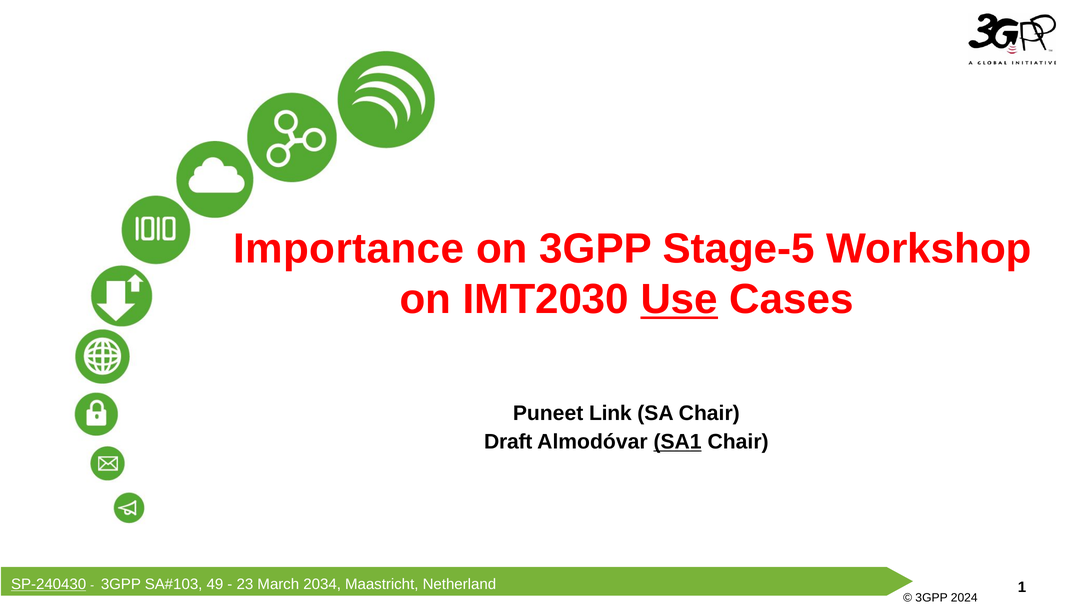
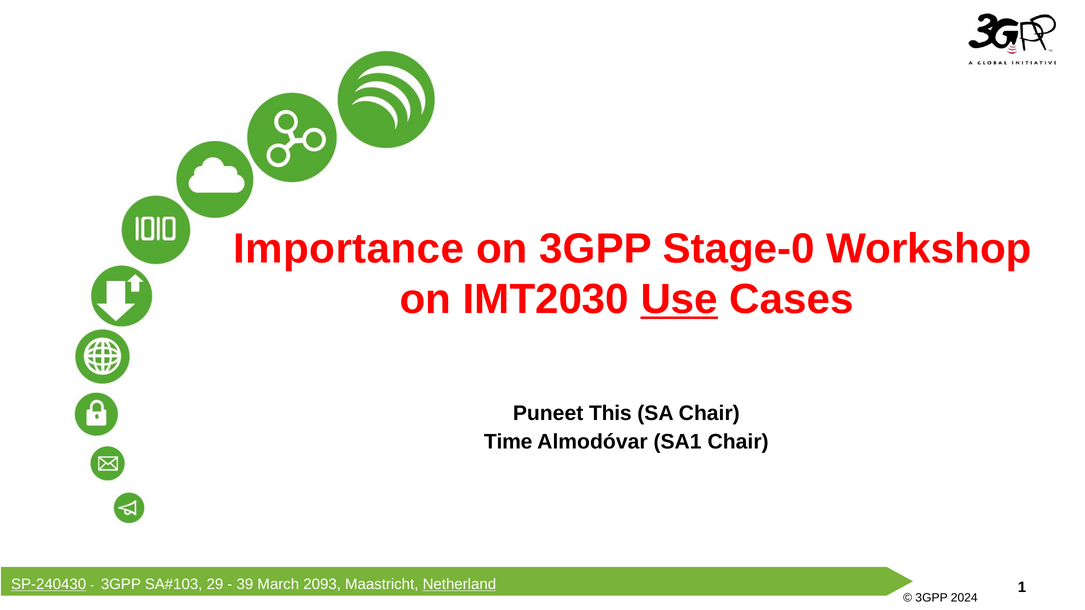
Stage-5: Stage-5 -> Stage-0 (739, 249)
Link: Link -> This (610, 413)
Draft: Draft -> Time (508, 442)
SA1 underline: present -> none (678, 442)
49: 49 -> 29 (215, 585)
23: 23 -> 39 (245, 585)
2034: 2034 -> 2093 (322, 585)
Netherland underline: none -> present (459, 585)
